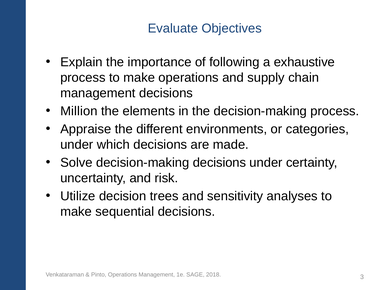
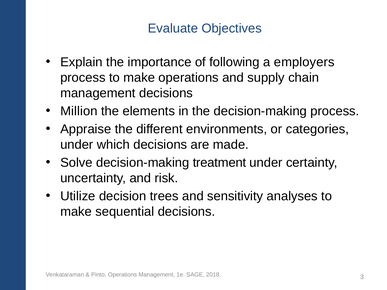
exhaustive: exhaustive -> employers (304, 62)
decision-making decisions: decisions -> treatment (219, 163)
